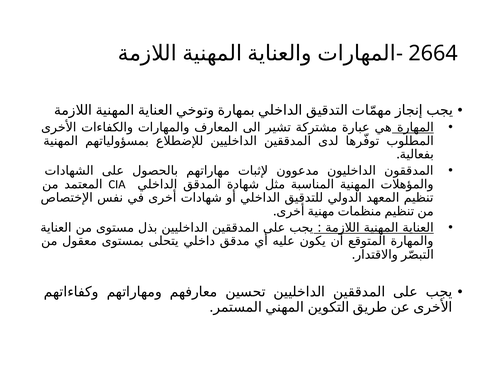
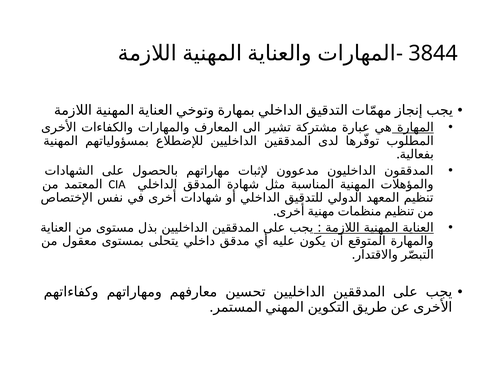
2664: 2664 -> 3844 (433, 53)
